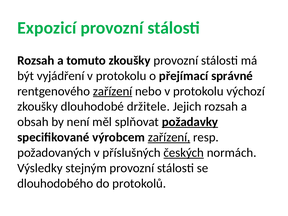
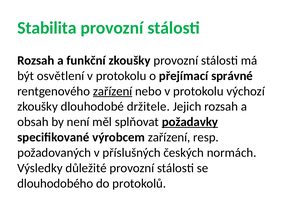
Expozicí: Expozicí -> Stabilita (47, 28)
tomuto: tomuto -> funkční (86, 60)
vyjádření: vyjádření -> osvětlení (61, 76)
zařízení underline: present -> none (169, 137)
českých underline: present -> none (184, 153)
stejným: stejným -> důležité (86, 168)
